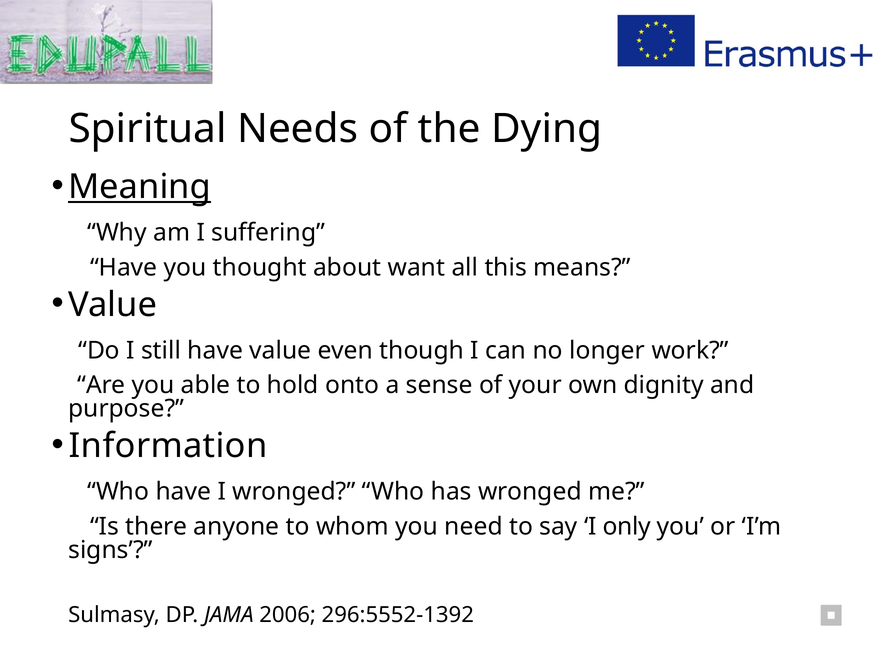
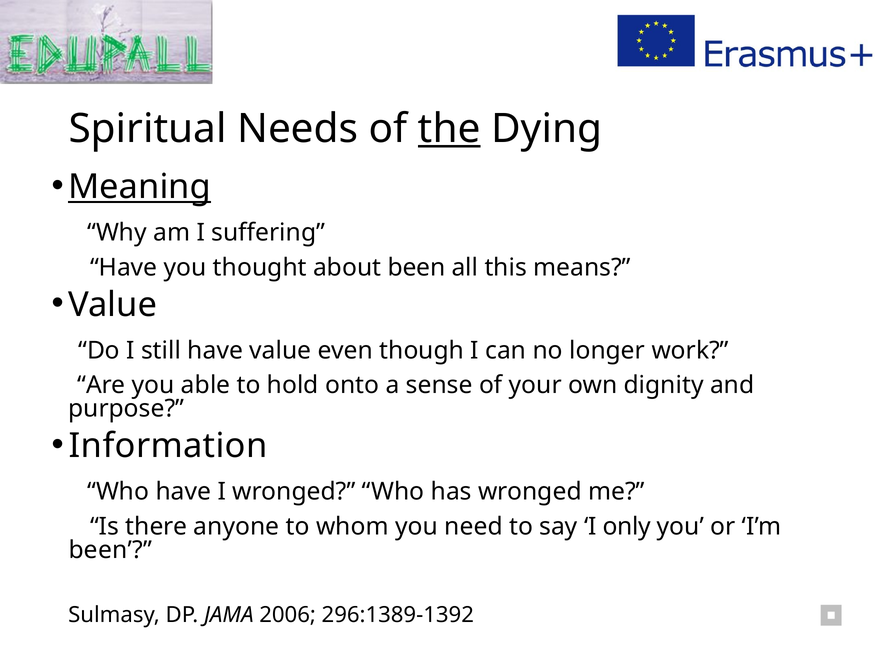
the underline: none -> present (449, 129)
about want: want -> been (417, 268)
signs: signs -> been (110, 550)
296:5552-1392: 296:5552-1392 -> 296:1389-1392 (398, 615)
